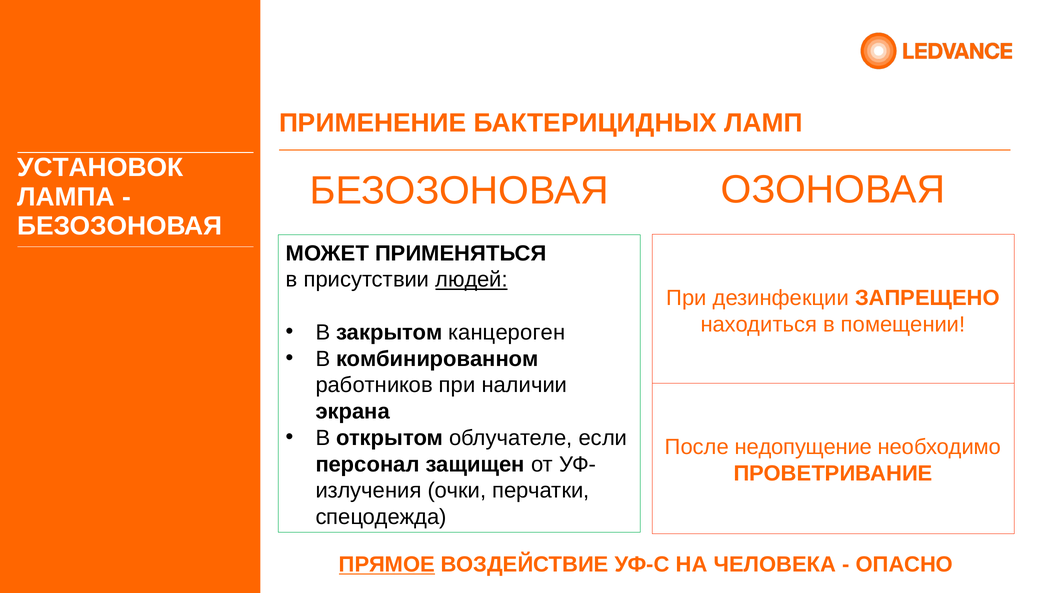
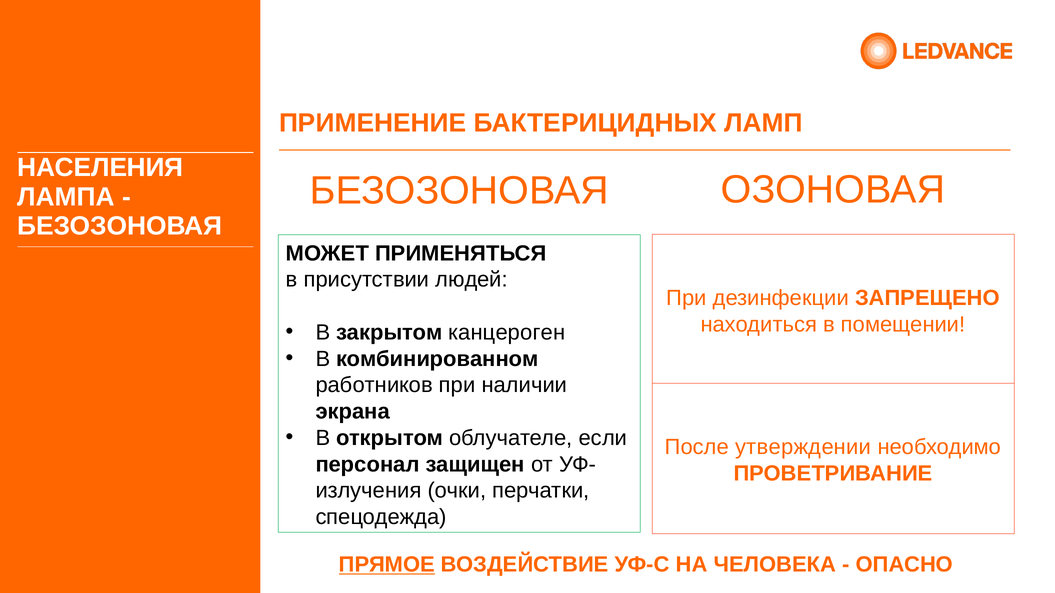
УСТАНОВОК: УСТАНОВОК -> НАСЕЛЕНИЯ (100, 168)
людей underline: present -> none (472, 280)
недопущение: недопущение -> утверждении (803, 447)
